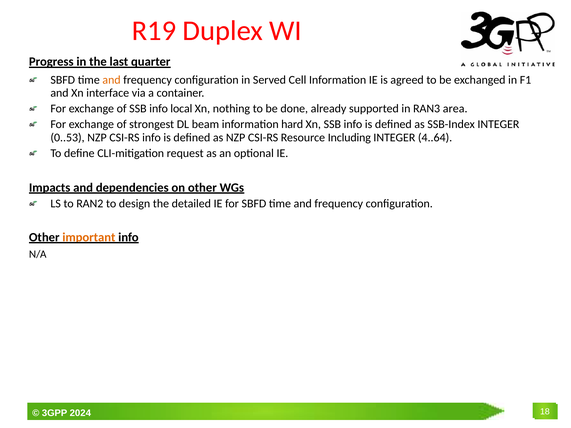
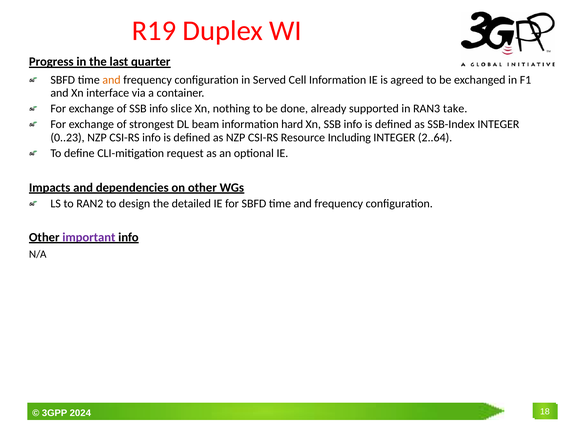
local: local -> slice (181, 109)
area: area -> take (455, 109)
0..53: 0..53 -> 0..23 (68, 138)
4..64: 4..64 -> 2..64 (435, 138)
important colour: orange -> purple (89, 237)
